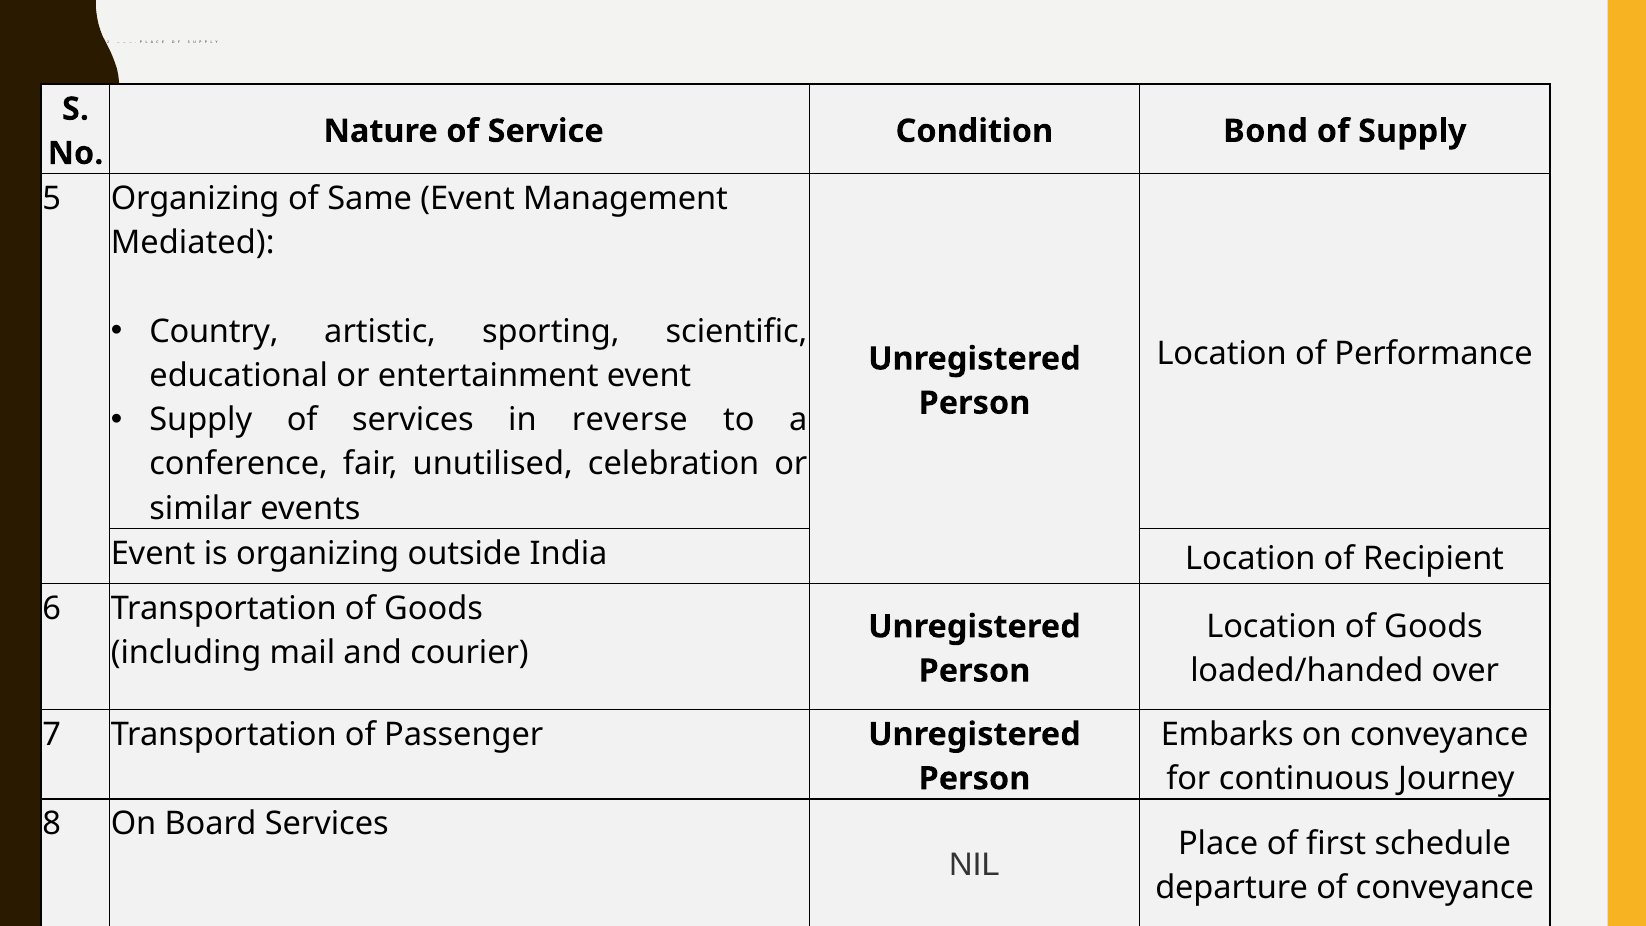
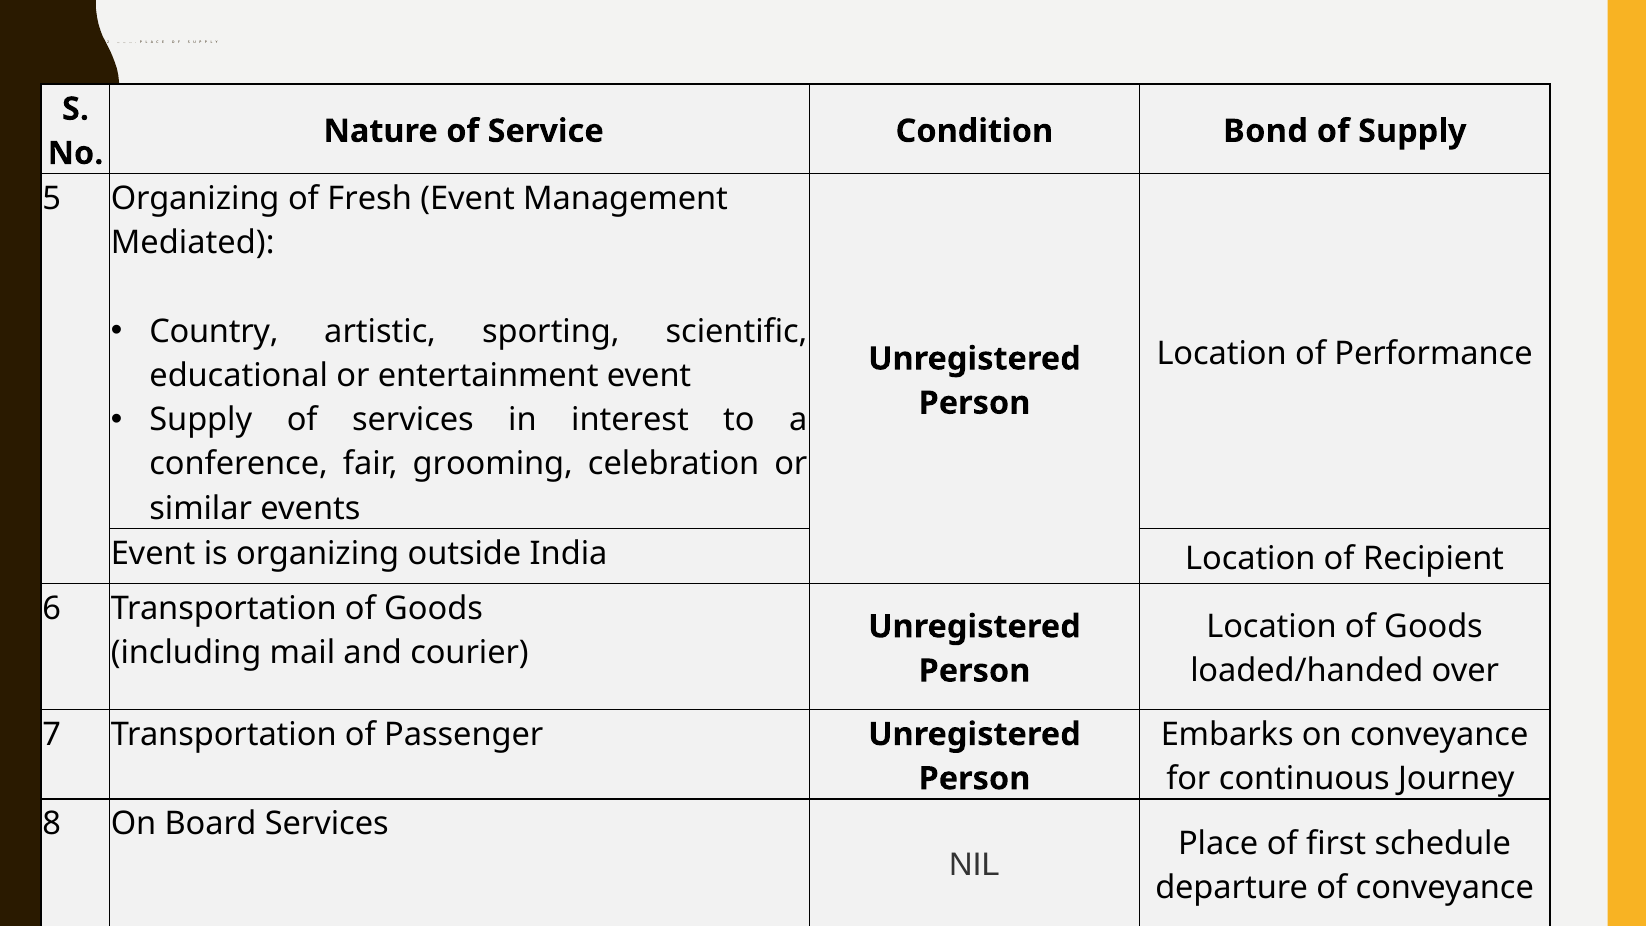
Same: Same -> Fresh (370, 199)
reverse: reverse -> interest (630, 420)
unutilised: unutilised -> grooming (493, 464)
